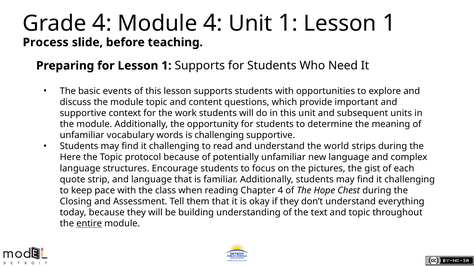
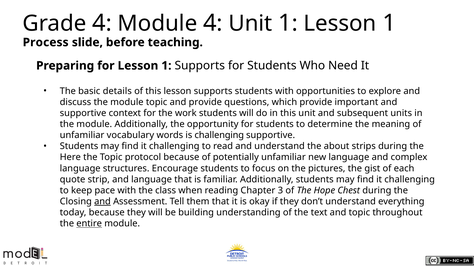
events: events -> details (117, 91)
and content: content -> provide (205, 102)
world: world -> about (337, 147)
Chapter 4: 4 -> 3 (280, 191)
and underline: none -> present (102, 202)
